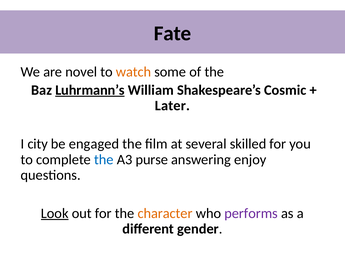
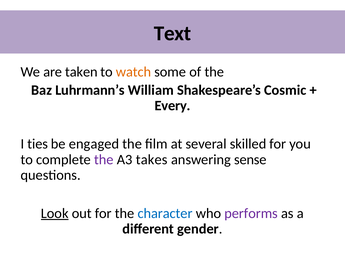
Fate: Fate -> Text (173, 33)
novel: novel -> taken (81, 72)
Luhrmann’s underline: present -> none (90, 90)
Later: Later -> Every (173, 106)
city: city -> ties (38, 144)
the colour: blue -> purple (104, 159)
purse: purse -> takes (152, 159)
enjoy: enjoy -> sense (250, 159)
character colour: orange -> blue (165, 213)
